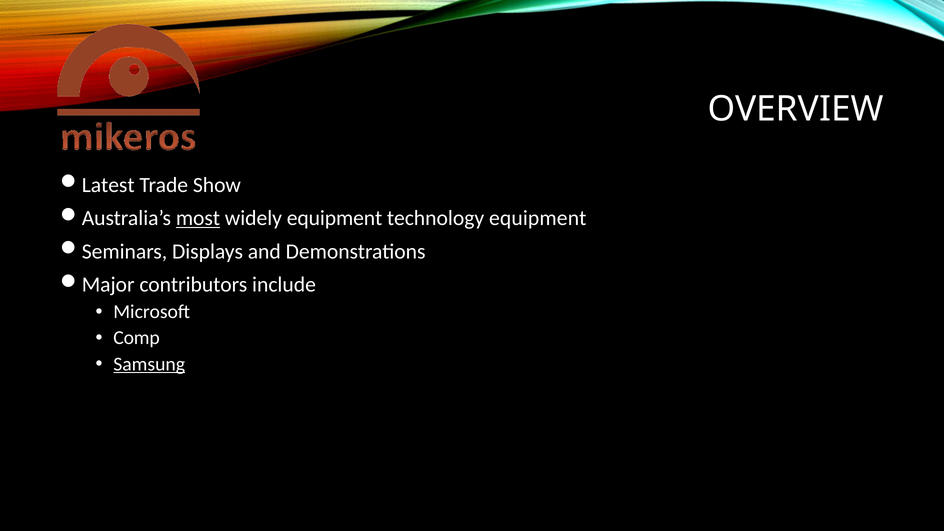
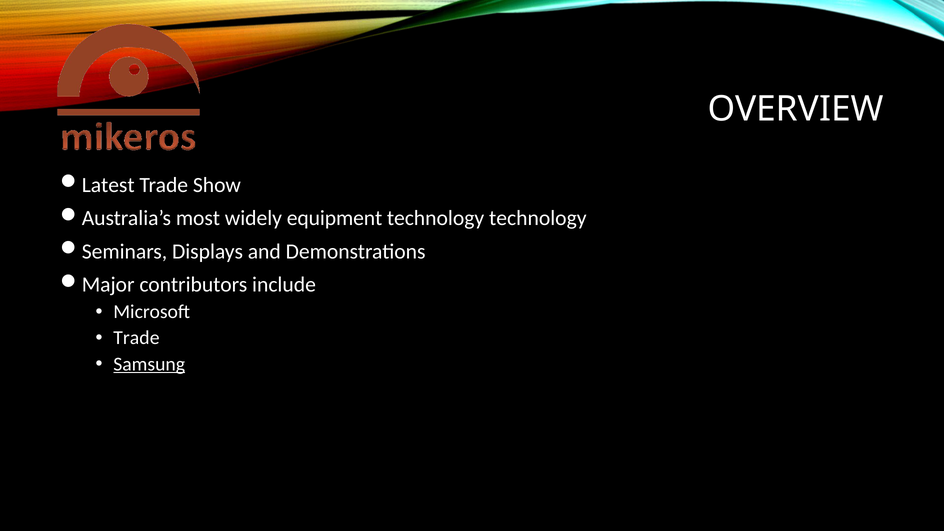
most underline: present -> none (198, 218)
technology equipment: equipment -> technology (538, 218)
Comp: Comp -> Trade (136, 338)
